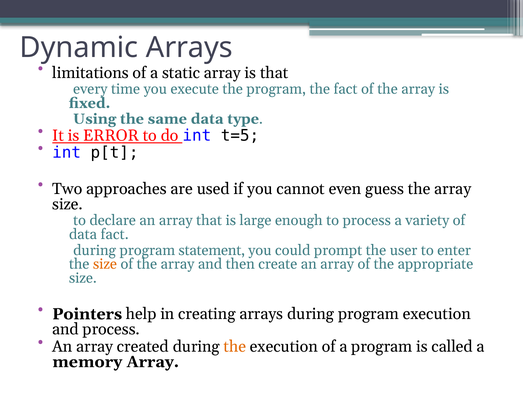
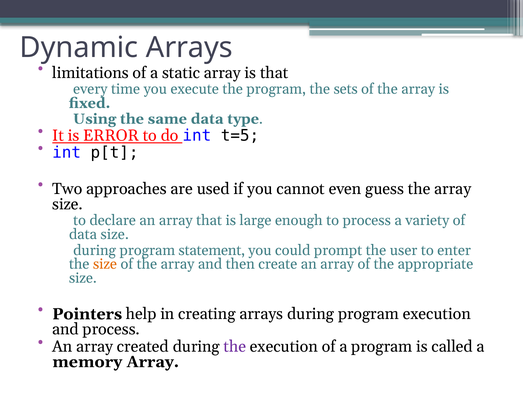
the fact: fact -> sets (346, 89)
data fact: fact -> size (115, 234)
the colour: orange -> purple (235, 346)
